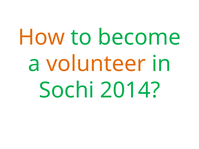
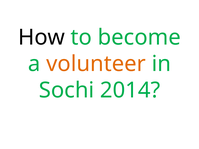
How colour: orange -> black (42, 37)
